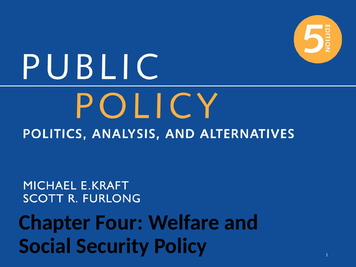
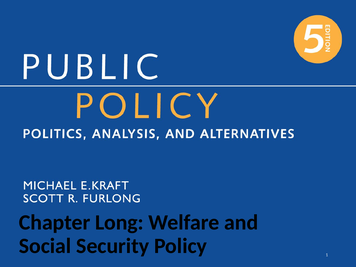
Four: Four -> Long (119, 222)
